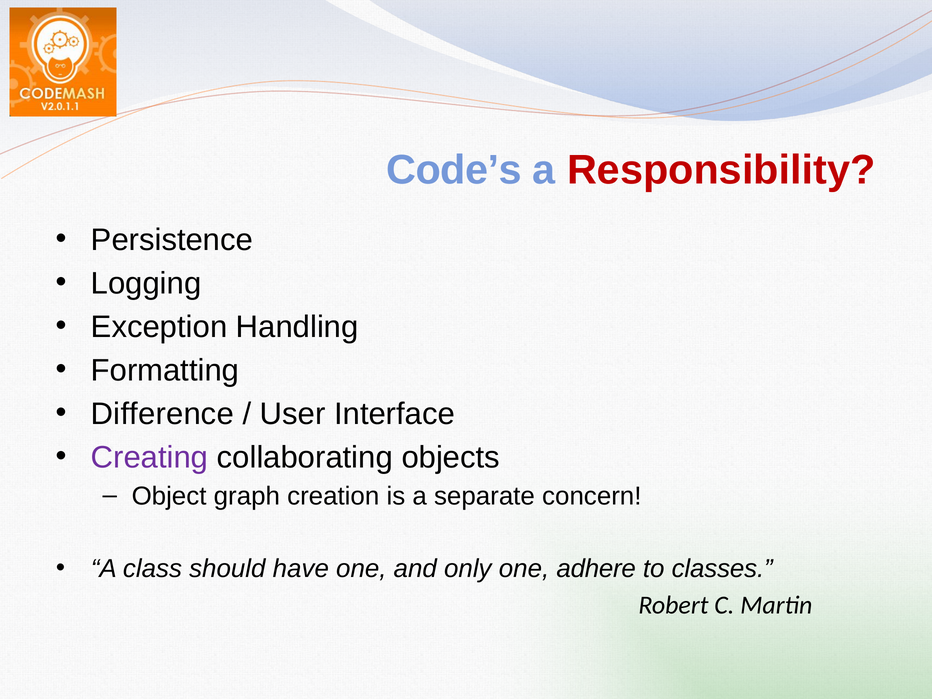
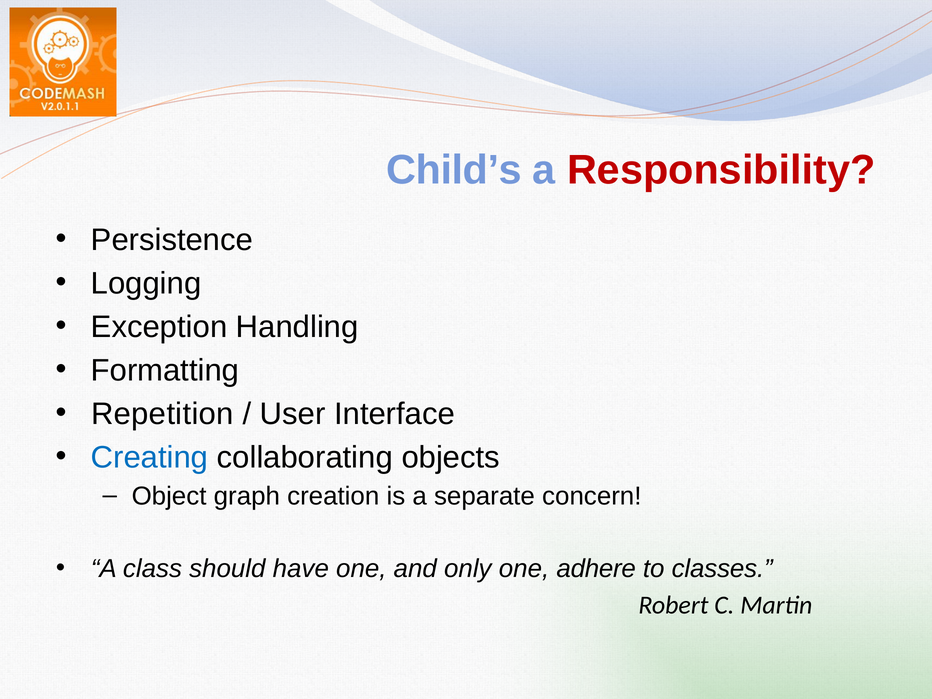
Code’s: Code’s -> Child’s (454, 170)
Difference: Difference -> Repetition (162, 414)
Creating colour: purple -> blue (150, 457)
